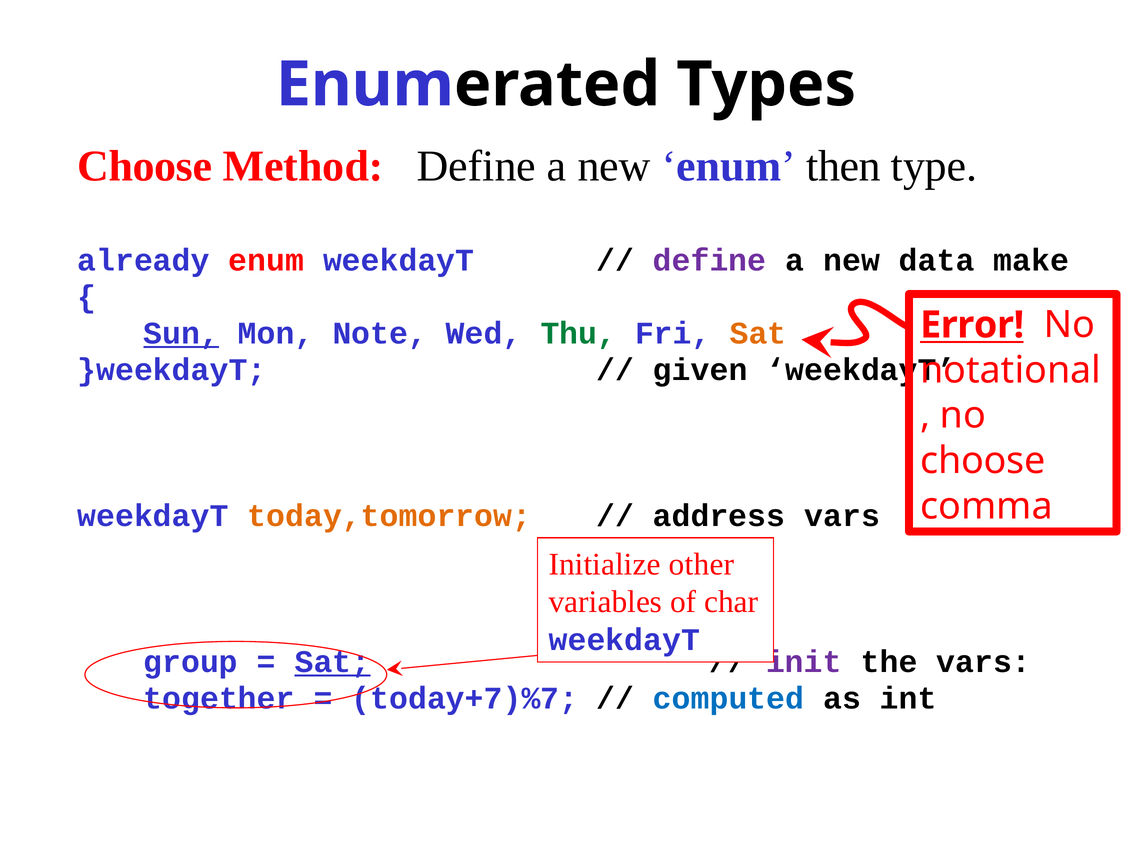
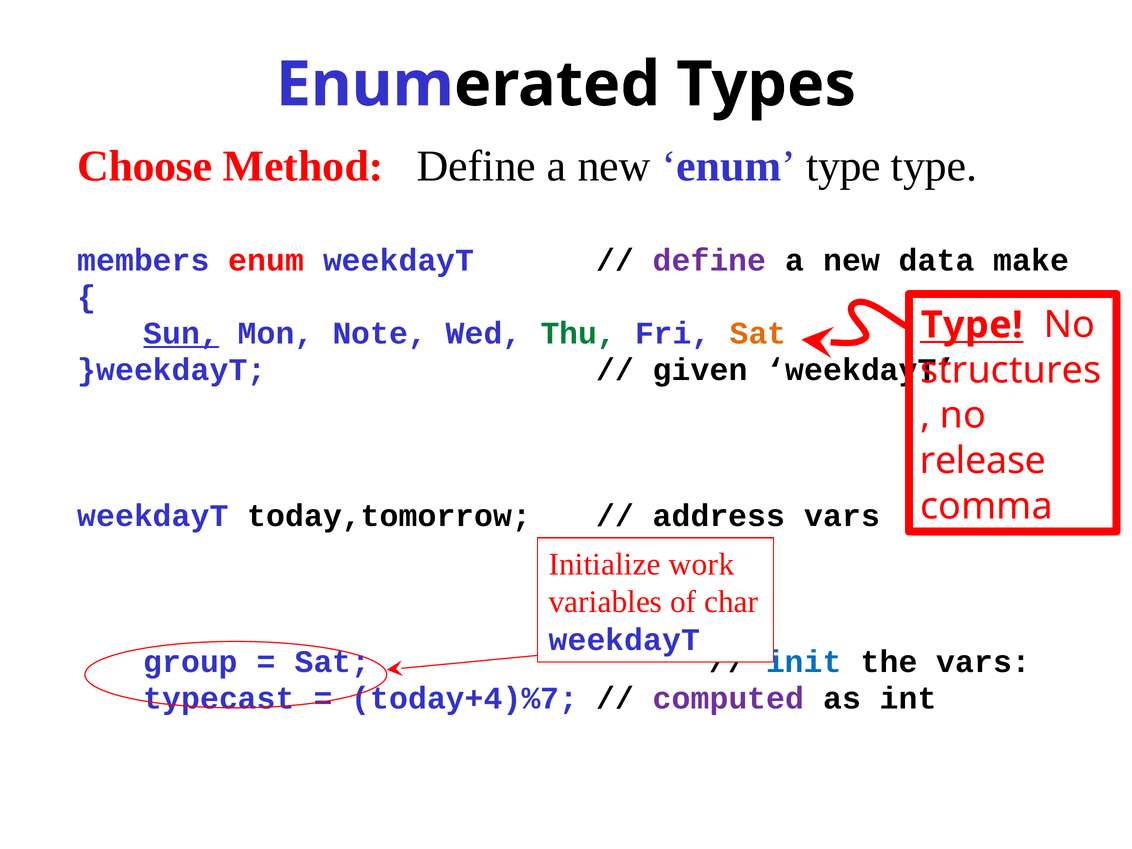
enum then: then -> type (844, 166)
already: already -> members (144, 261)
Error: Error -> Type (972, 325)
notational: notational -> structures (1011, 370)
choose: choose -> release (983, 461)
today,tomorrow colour: orange -> black (389, 516)
other: other -> work (701, 564)
Sat underline: present -> none (332, 662)
init colour: purple -> blue (804, 662)
together: together -> typecast (219, 698)
today+7)%7: today+7)%7 -> today+4)%7 (465, 698)
computed colour: blue -> purple (729, 698)
